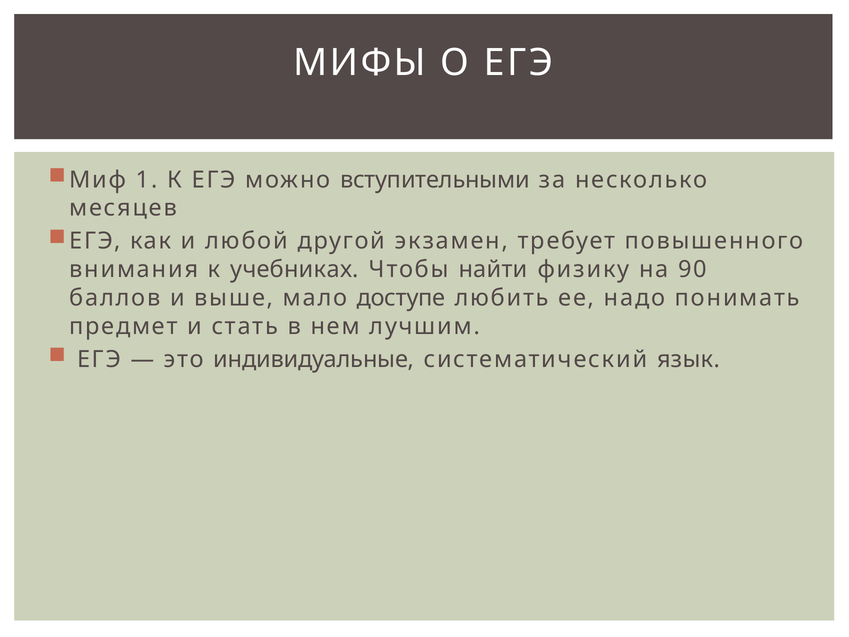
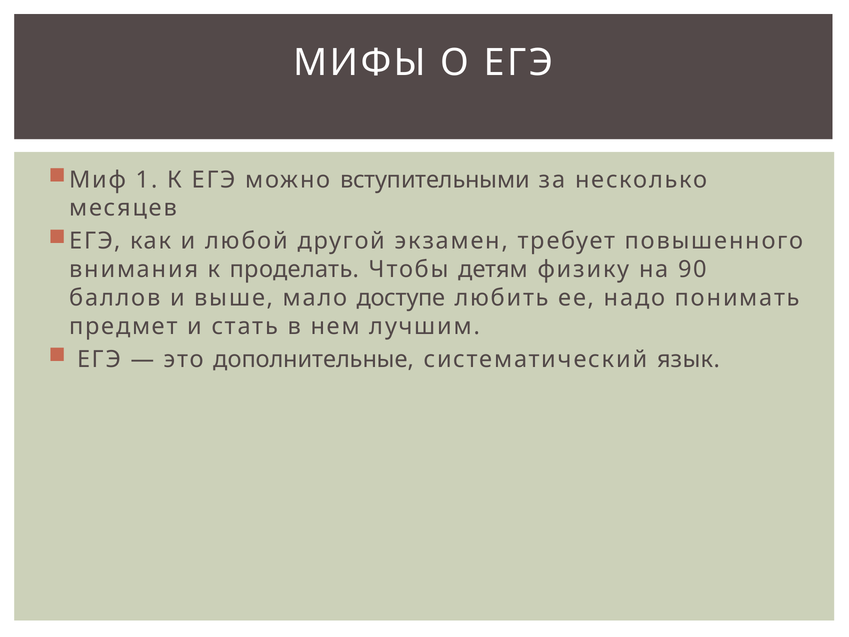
учебниках: учебниках -> проделать (294, 269)
найти: найти -> детям (493, 269)
индивидуальные: индивидуальные -> дополнительные (314, 359)
